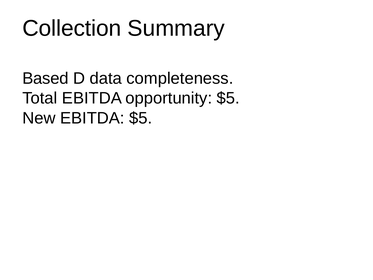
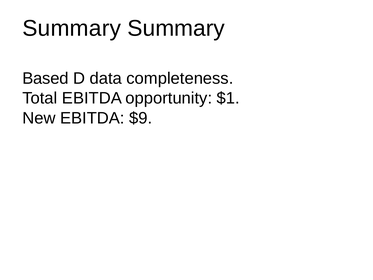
Collection: Collection -> Summary (72, 28)
opportunity $5: $5 -> $1 (228, 98)
EBITDA $5: $5 -> $9 (141, 118)
